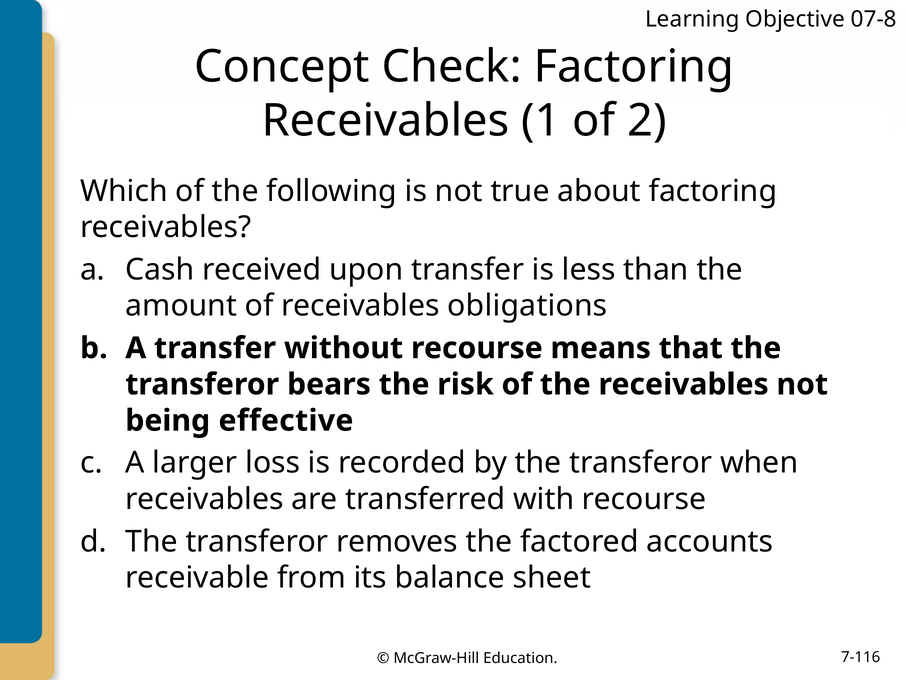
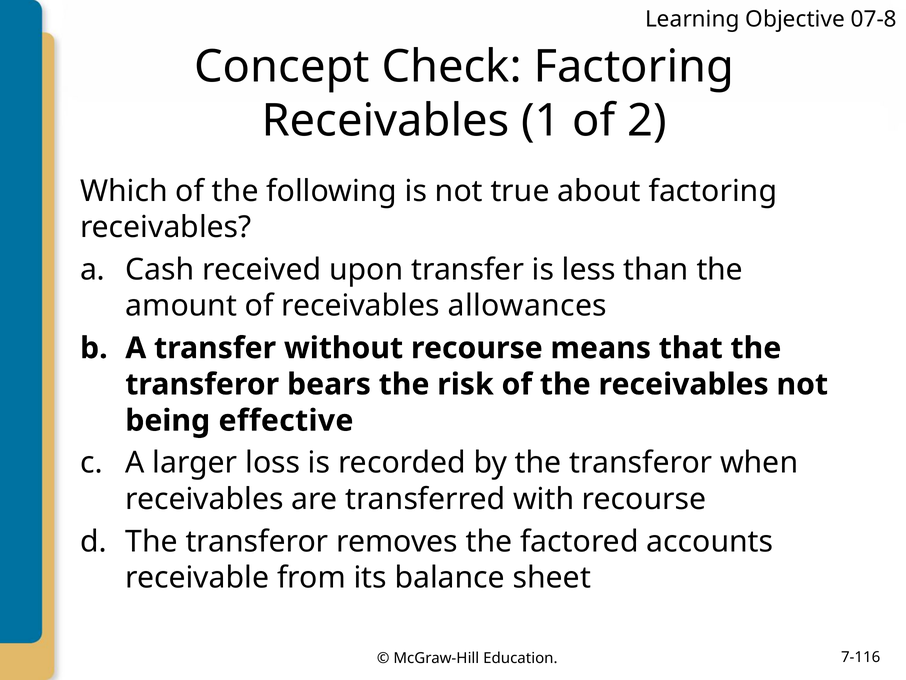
obligations: obligations -> allowances (527, 306)
